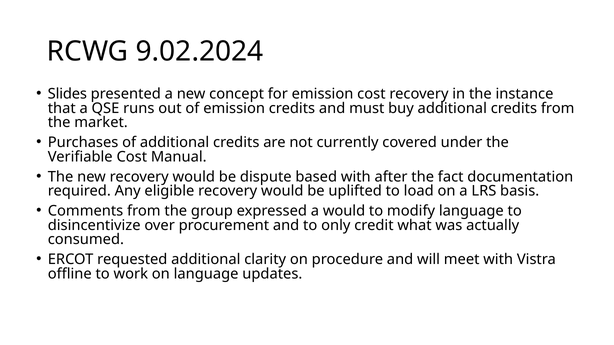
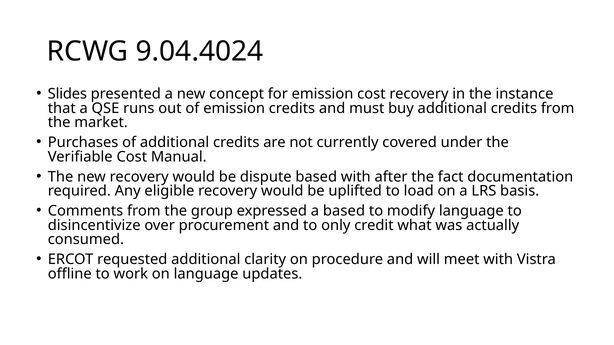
9.02.2024: 9.02.2024 -> 9.04.4024 (200, 52)
a would: would -> based (344, 211)
